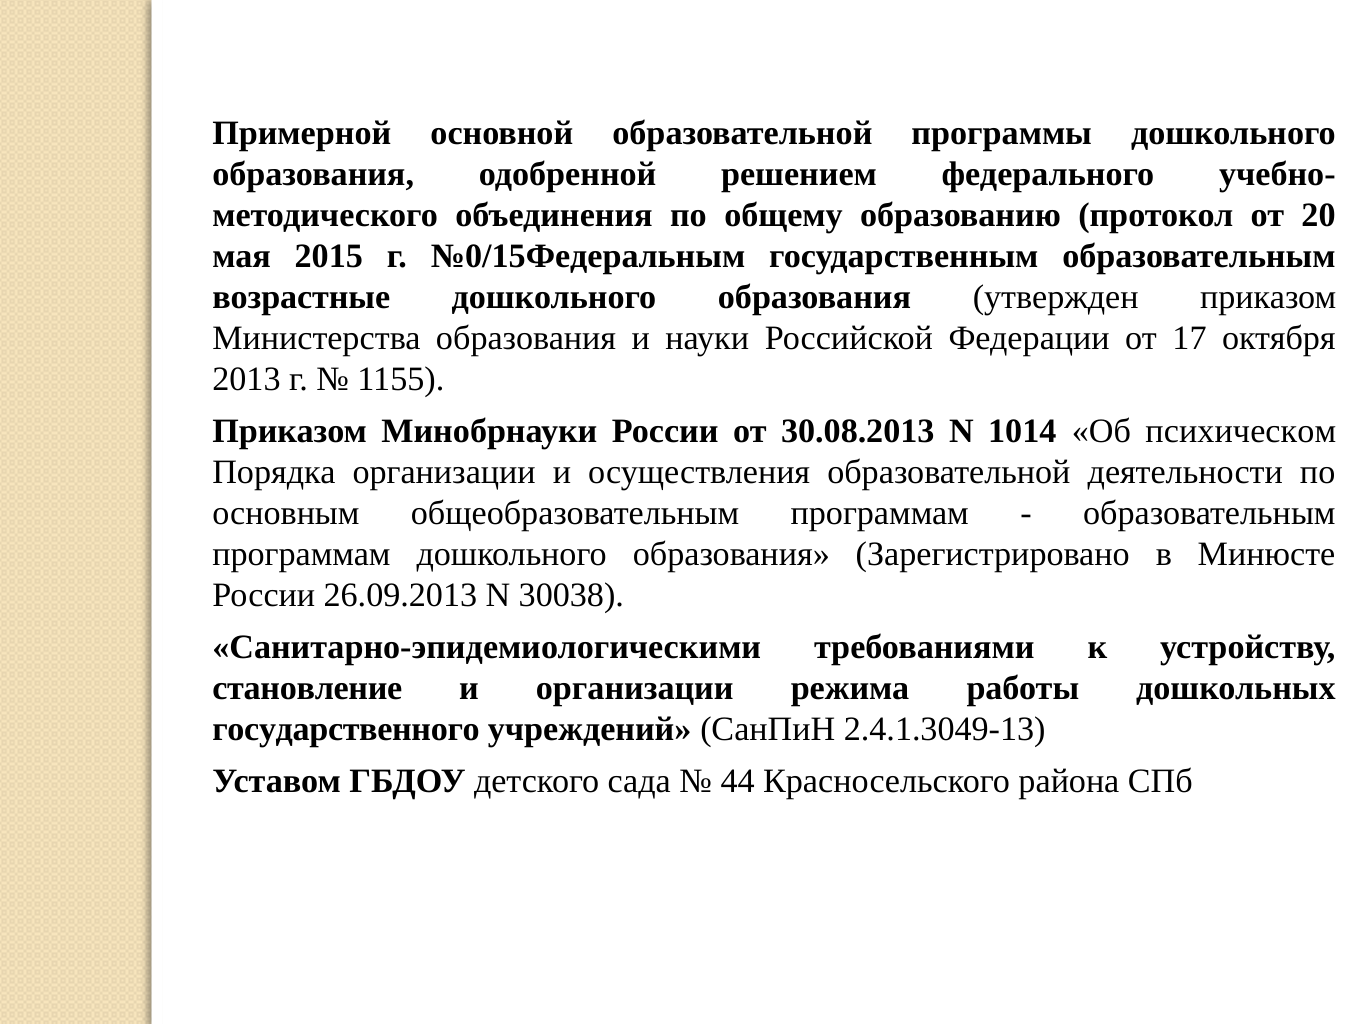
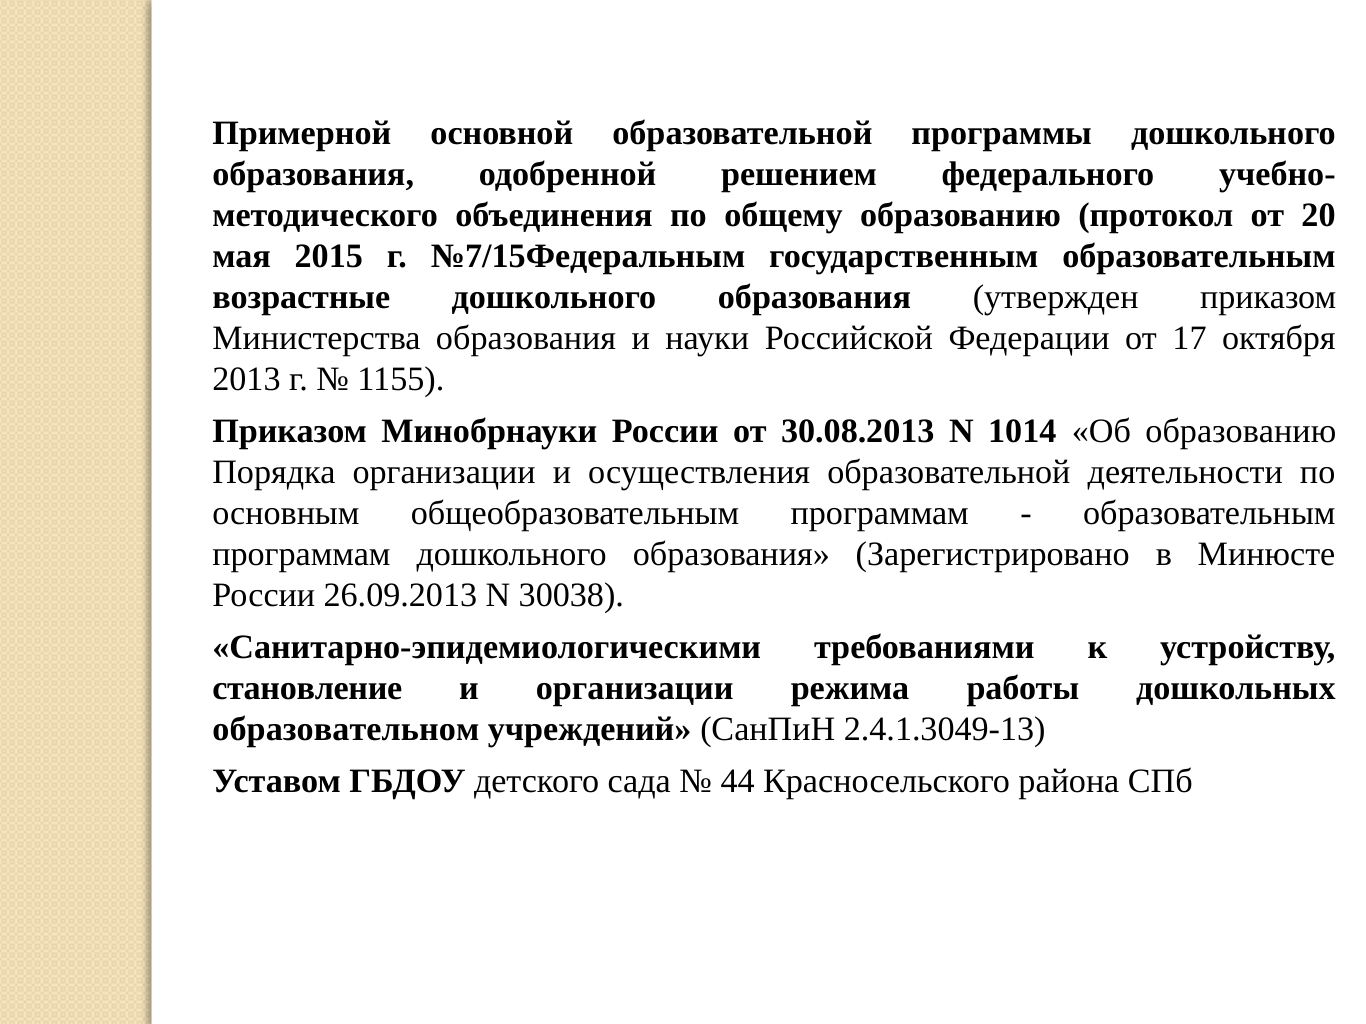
№0/15Федеральным: №0/15Федеральным -> №7/15Федеральным (588, 256)
Об психическом: психическом -> образованию (1241, 431)
государственного: государственного -> образовательном (346, 730)
